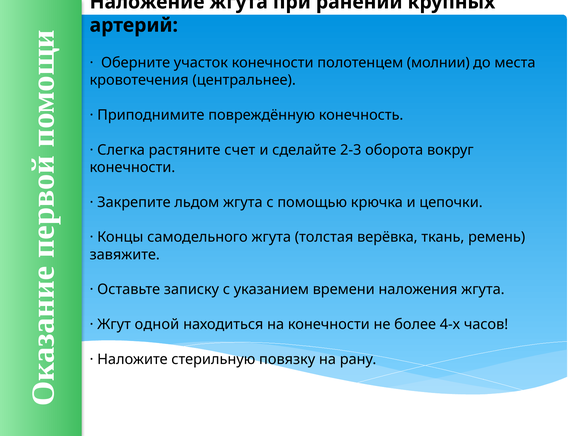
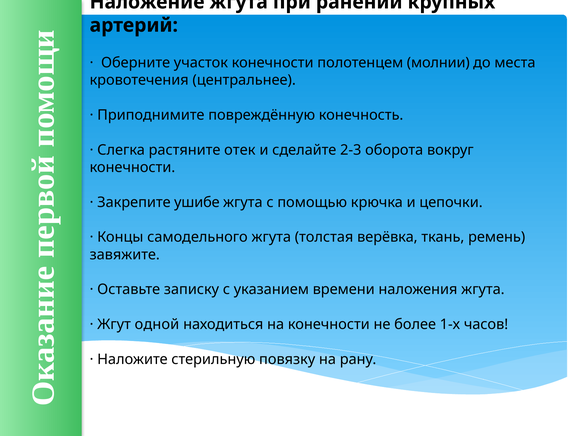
счет: счет -> отек (240, 150)
льдом: льдом -> ушибе (197, 202)
4-х: 4-х -> 1-х (450, 324)
